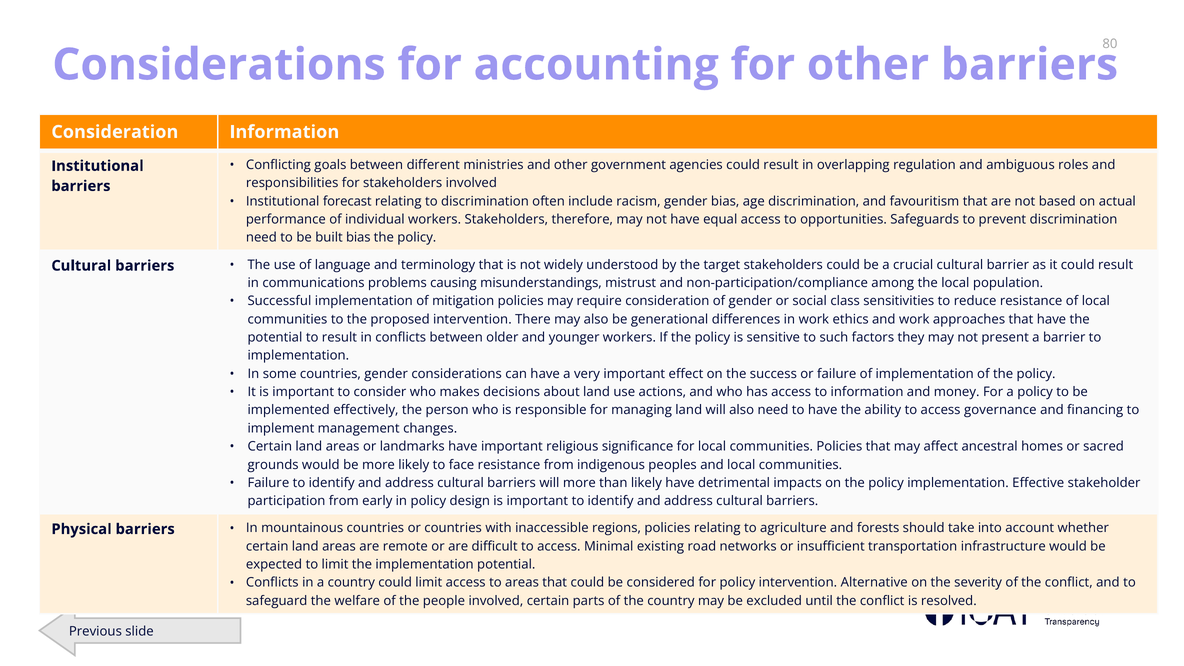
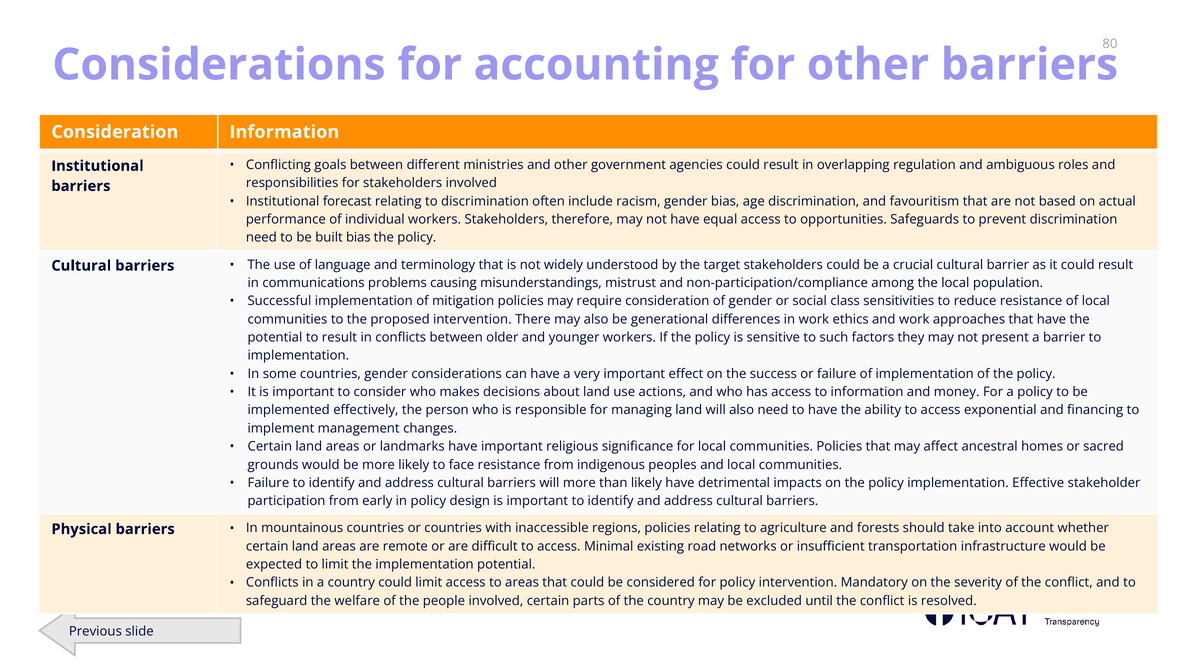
governance: governance -> exponential (1000, 410)
Alternative: Alternative -> Mandatory (874, 583)
